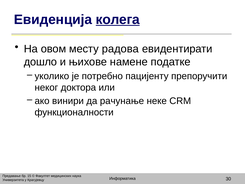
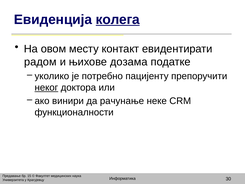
радова: радова -> контакт (120, 49)
дошло: дошло -> радом (40, 62)
намене: намене -> дозама (129, 62)
неког underline: none -> present (46, 87)
